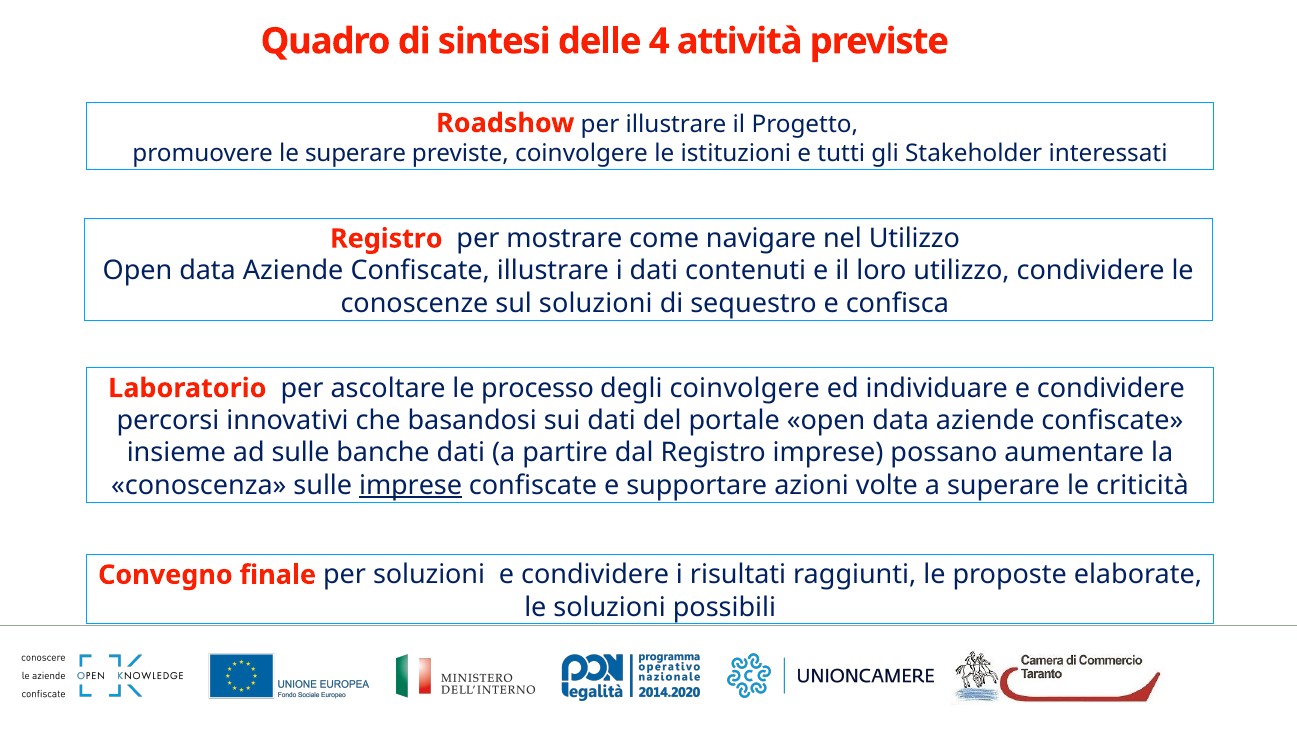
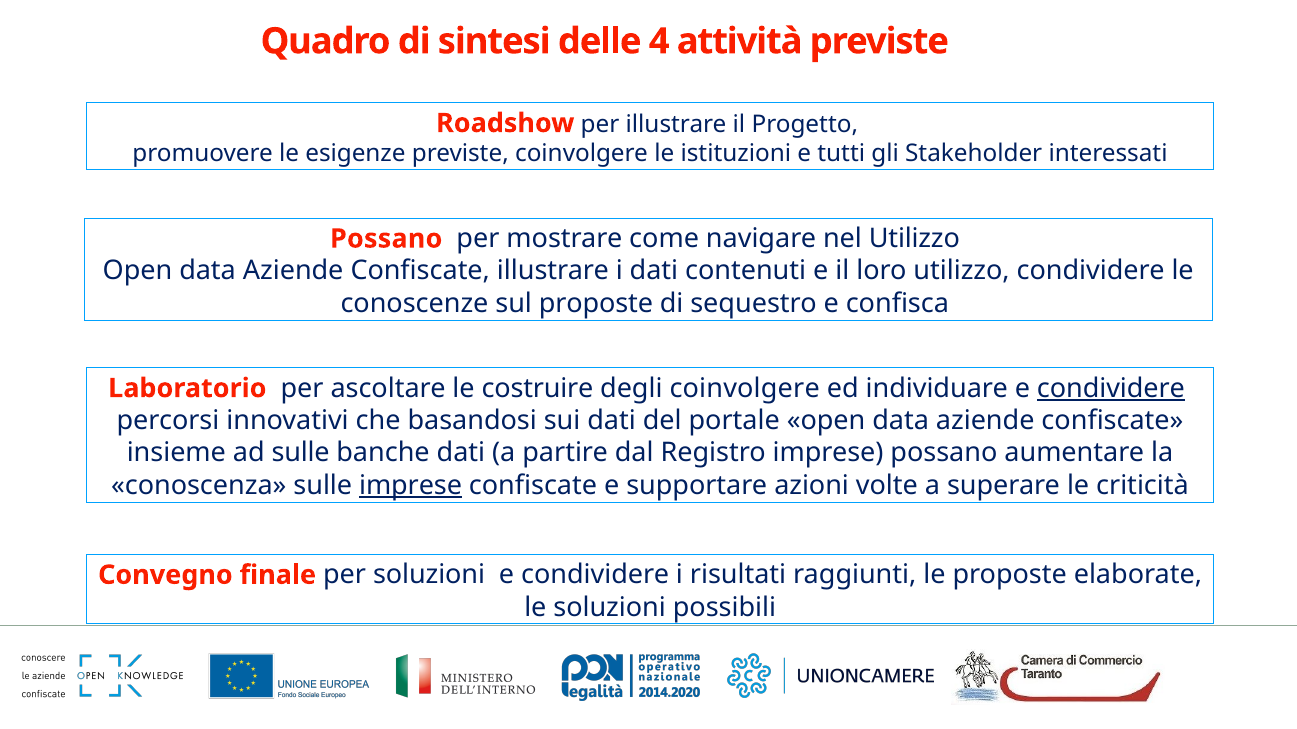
le superare: superare -> esigenze (356, 154)
Registro: Registro -> Possano (386, 239)
sul soluzioni: soluzioni -> proposte (596, 304)
processo: processo -> costruire (538, 389)
condividere underline: none -> present (1111, 389)
